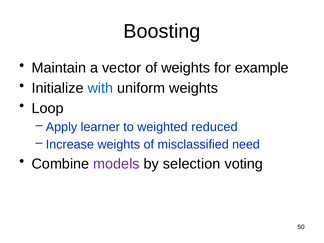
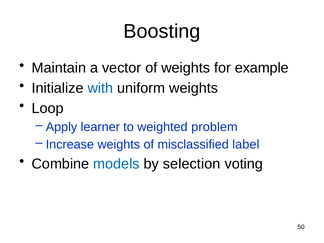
reduced: reduced -> problem (214, 127)
need: need -> label (246, 145)
models colour: purple -> blue (116, 164)
